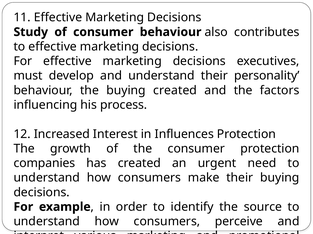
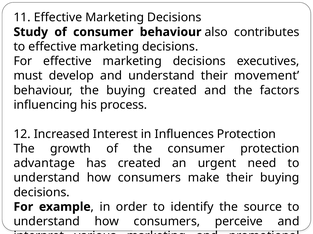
personality: personality -> movement (267, 76)
companies: companies -> advantage (44, 164)
